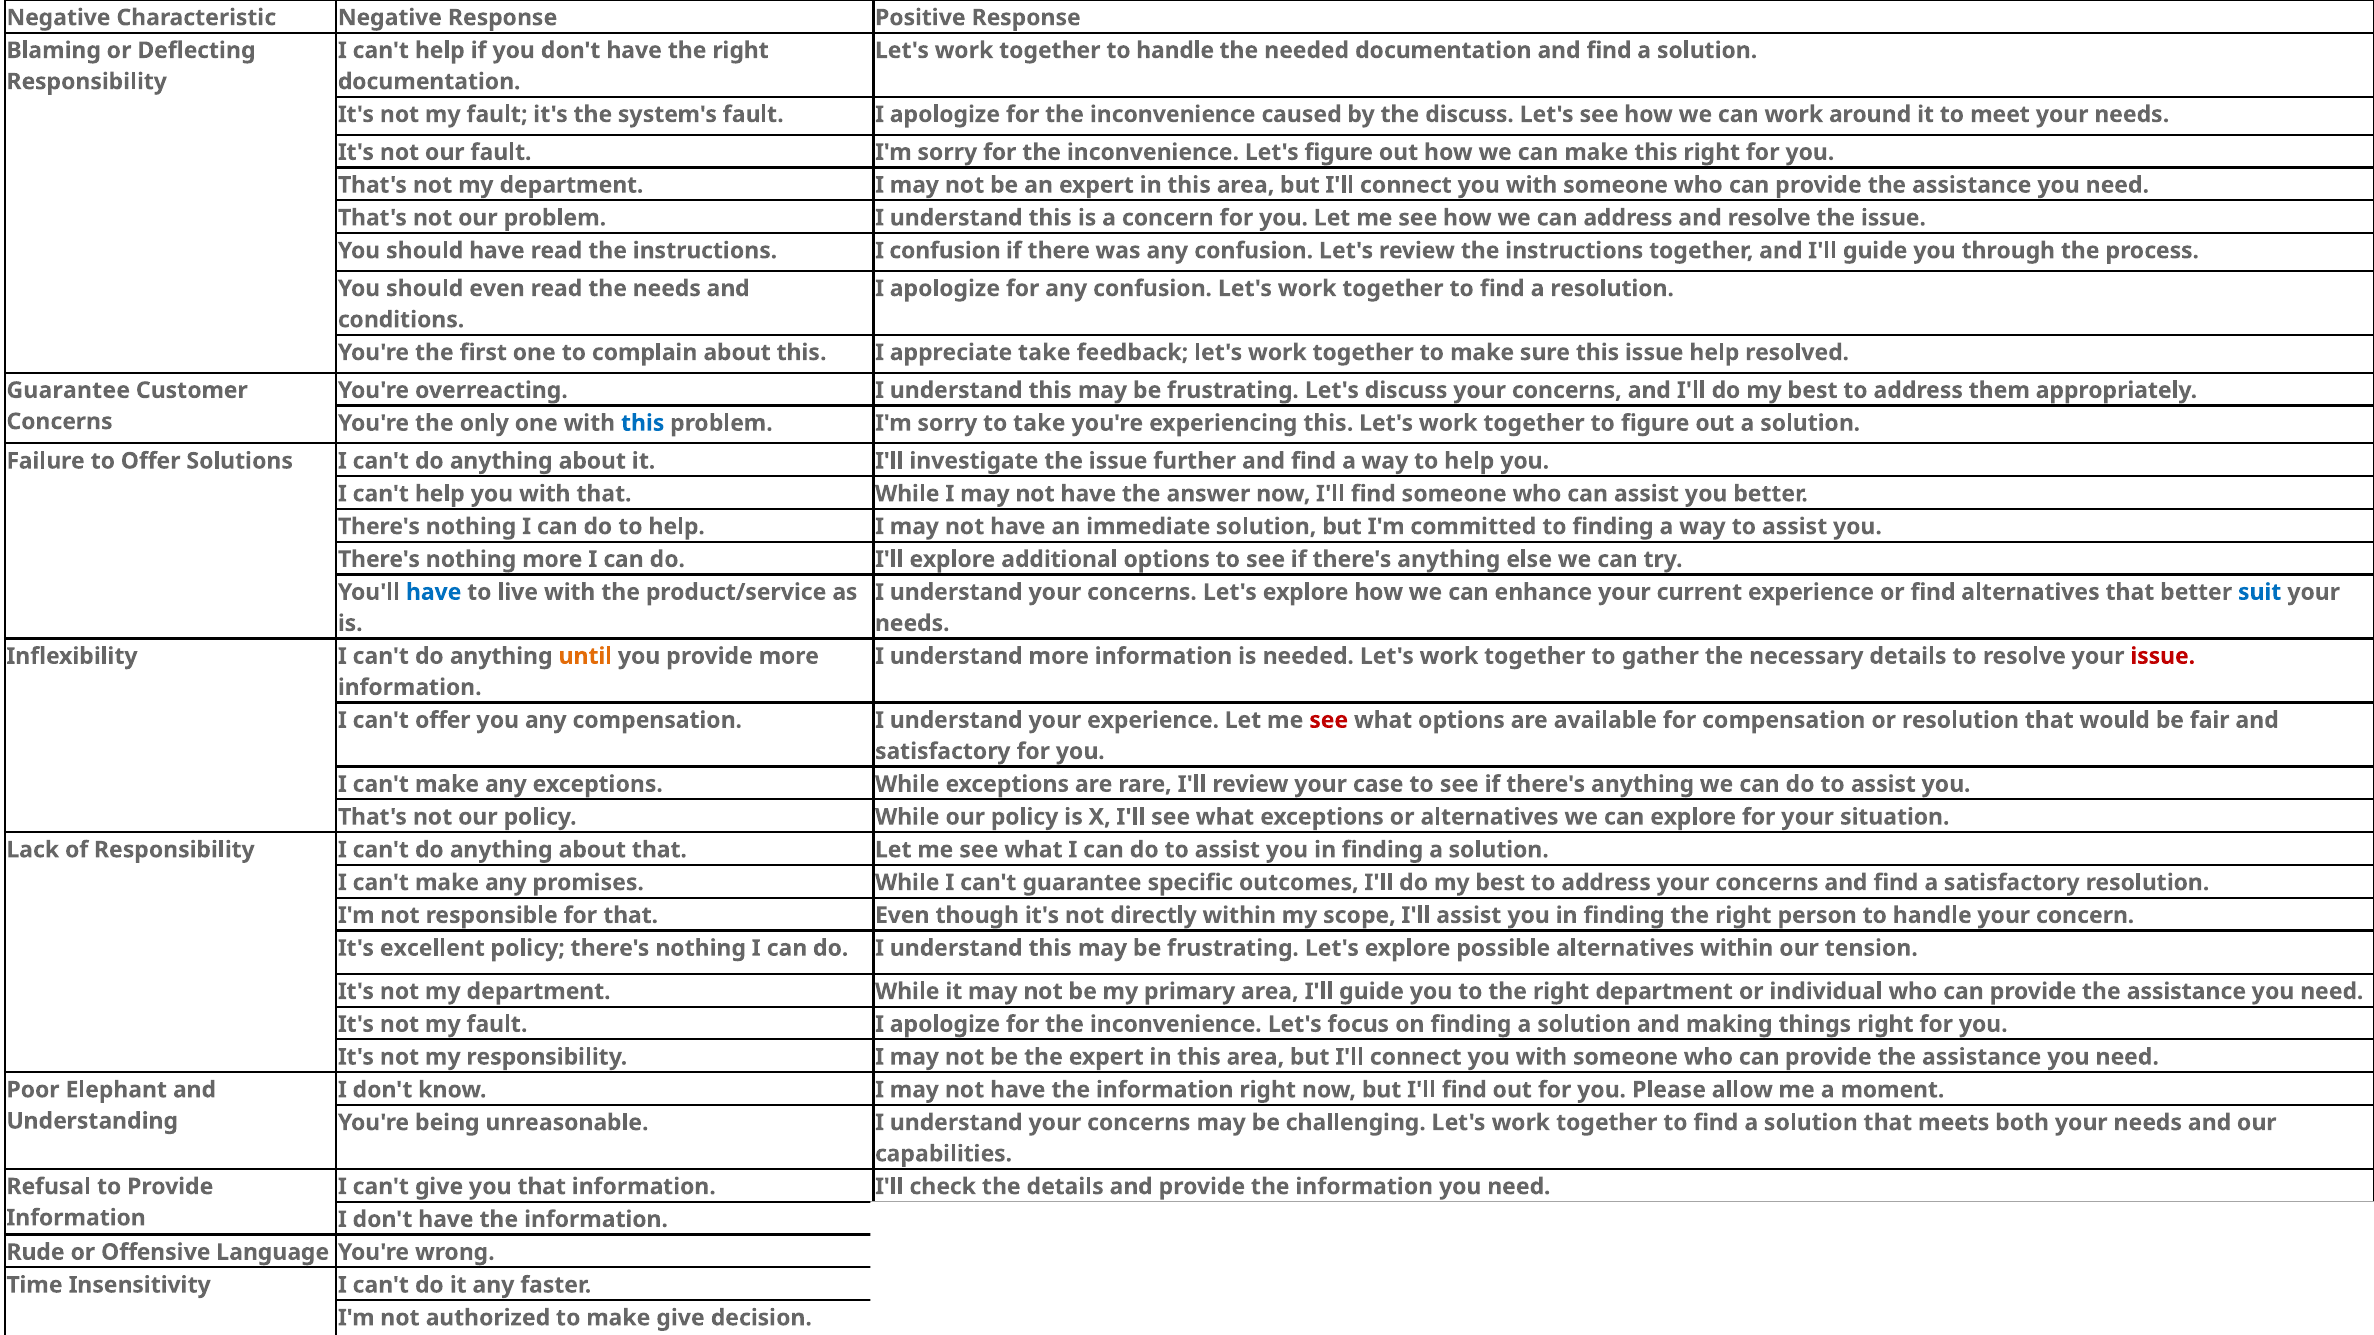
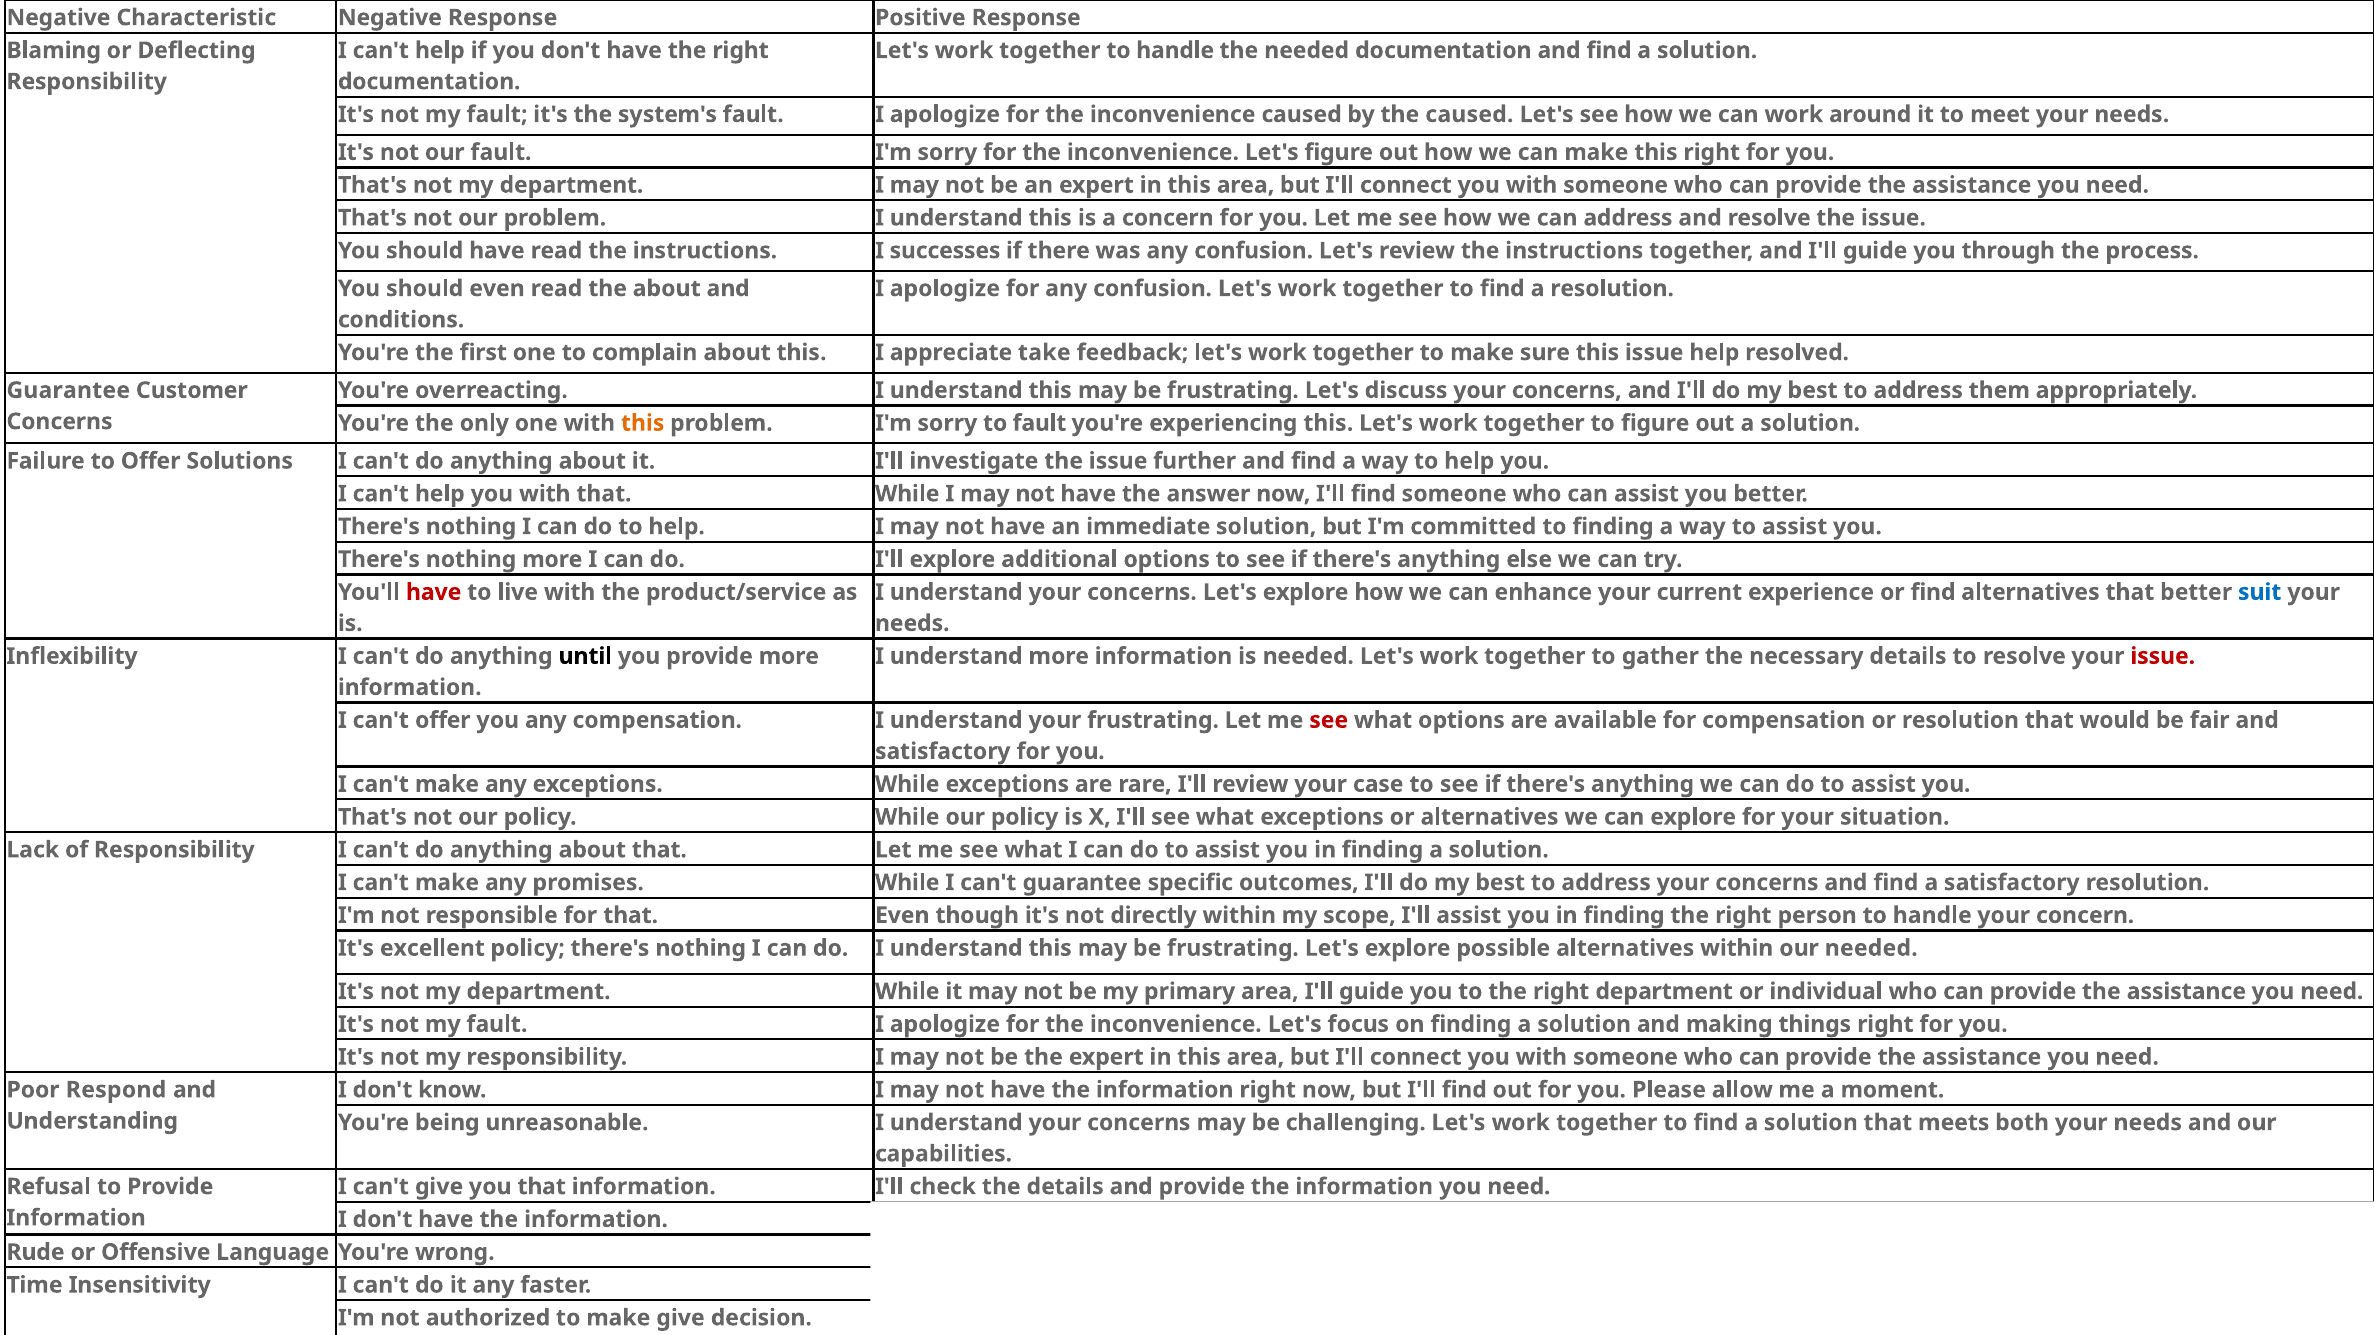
the discuss: discuss -> caused (1469, 114)
I confusion: confusion -> successes (945, 251)
the needs: needs -> about (667, 289)
this colour: blue -> orange (643, 423)
to take: take -> fault (1039, 423)
have colour: blue -> red (434, 592)
until colour: orange -> black (585, 656)
your experience: experience -> frustrating (1153, 720)
our tension: tension -> needed (1871, 948)
Elephant: Elephant -> Respond (116, 1090)
